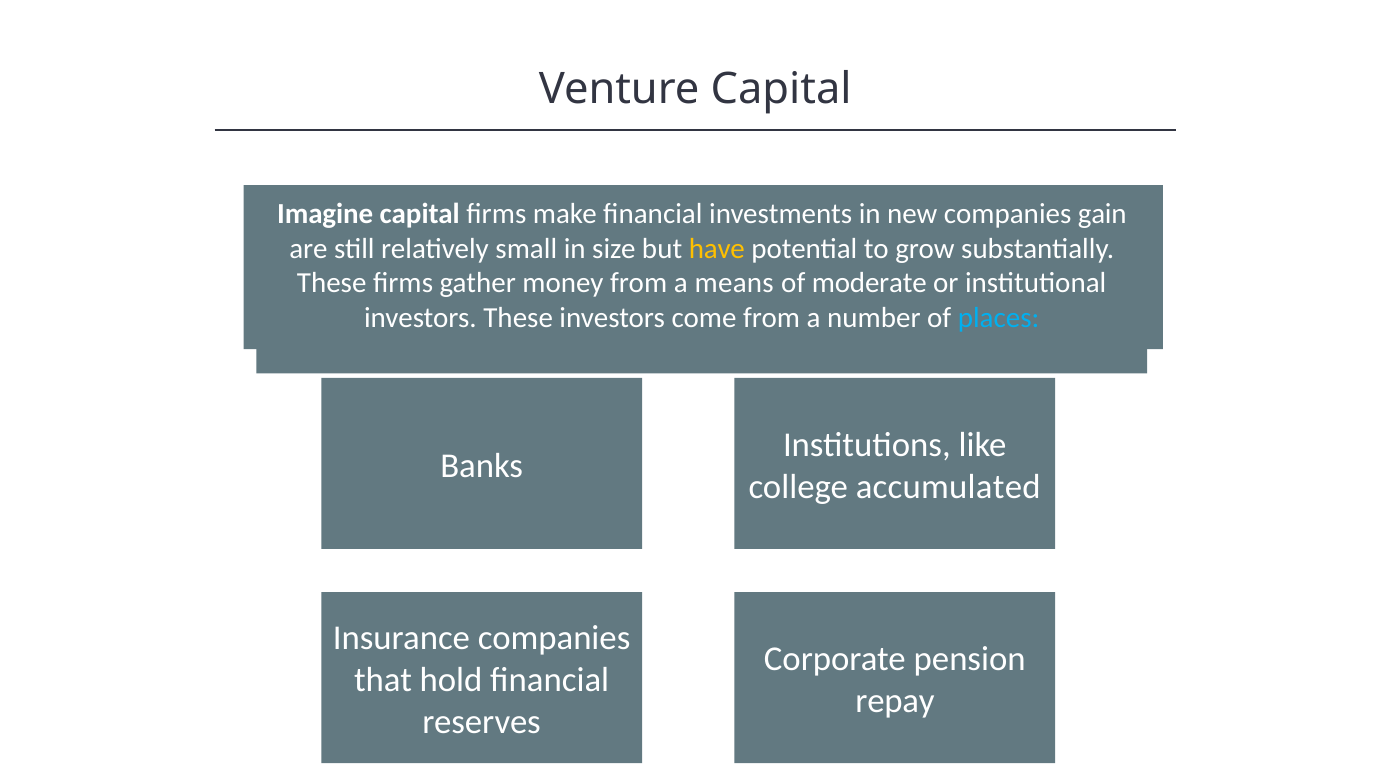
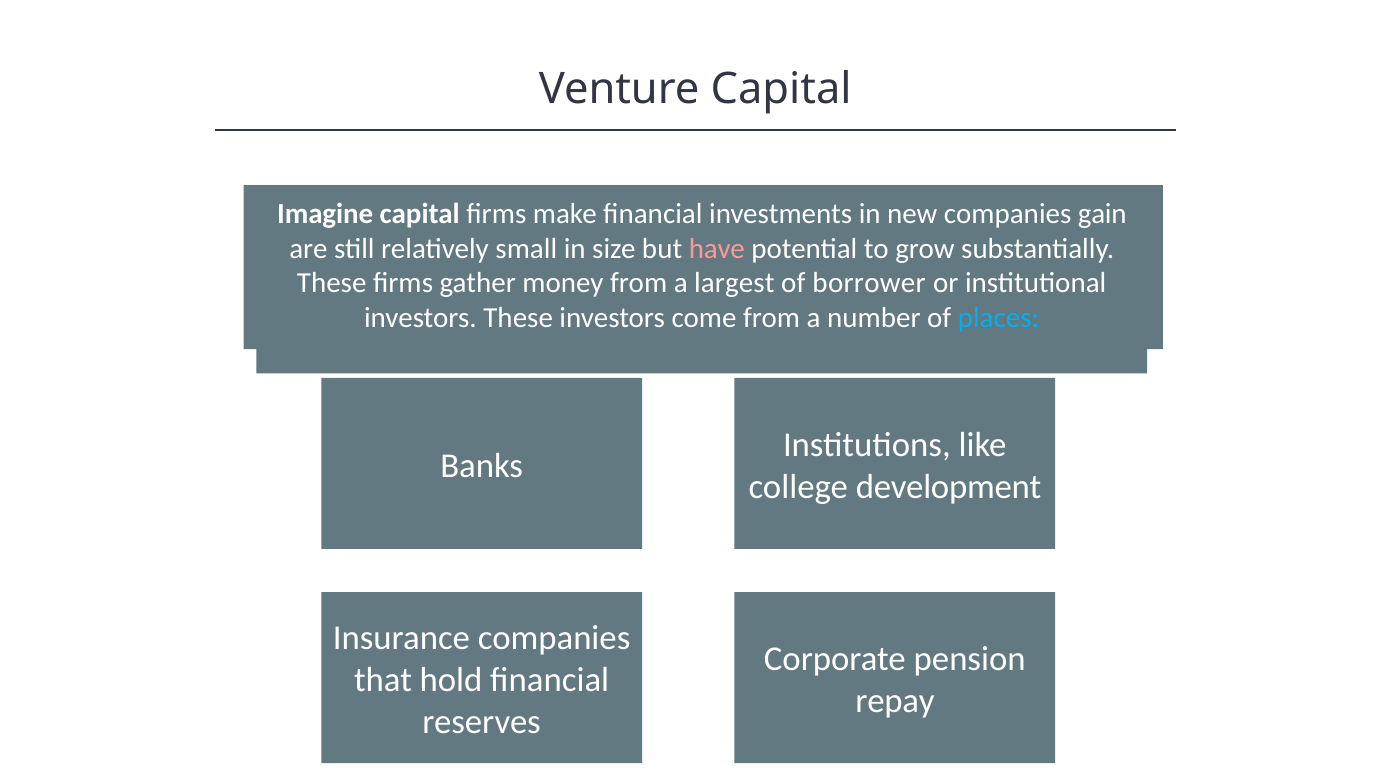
have colour: yellow -> pink (717, 248)
means: means -> largest (734, 283)
moderate: moderate -> borrower (869, 283)
accumulated: accumulated -> development (948, 486)
